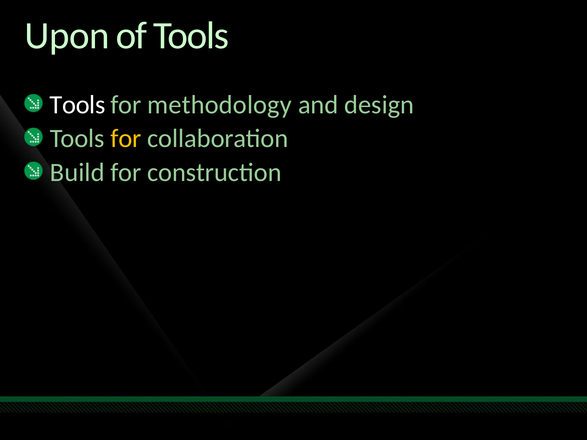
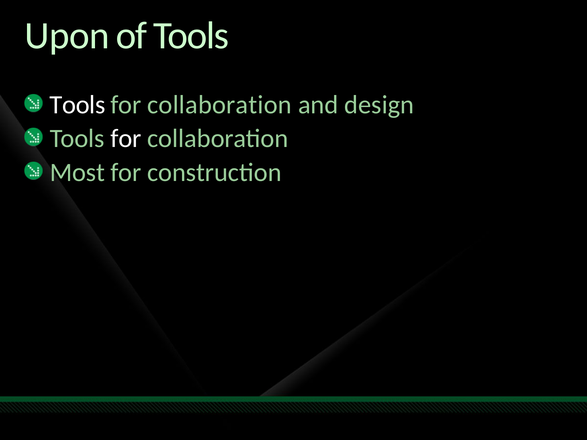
methodology: methodology -> collaboration (220, 105)
for colour: yellow -> white (126, 139)
Build: Build -> Most (77, 172)
